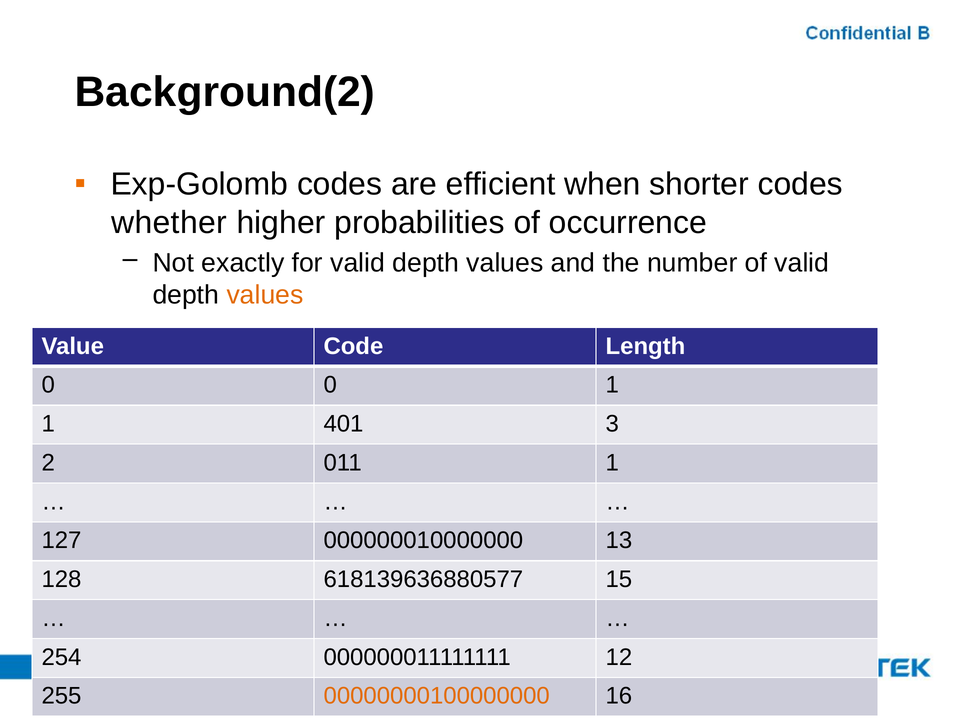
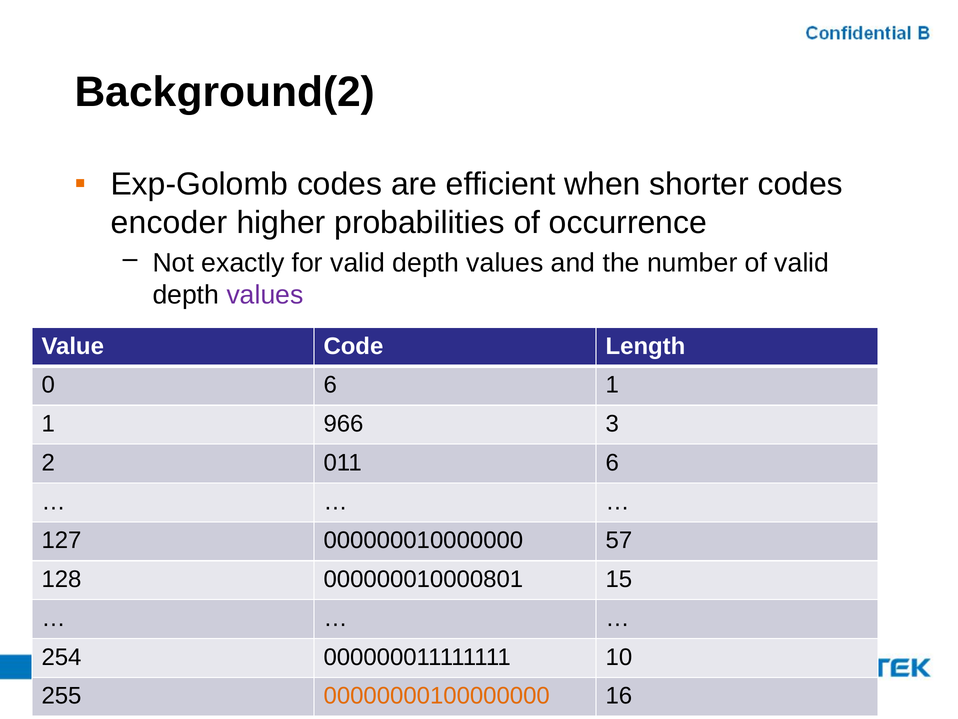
whether: whether -> encoder (169, 223)
values colour: orange -> purple (265, 295)
0 0: 0 -> 6 (330, 385)
401: 401 -> 966 (344, 424)
011 1: 1 -> 6 (612, 462)
13: 13 -> 57 (619, 540)
618139636880577: 618139636880577 -> 000000010000801 (423, 579)
12: 12 -> 10 (619, 657)
